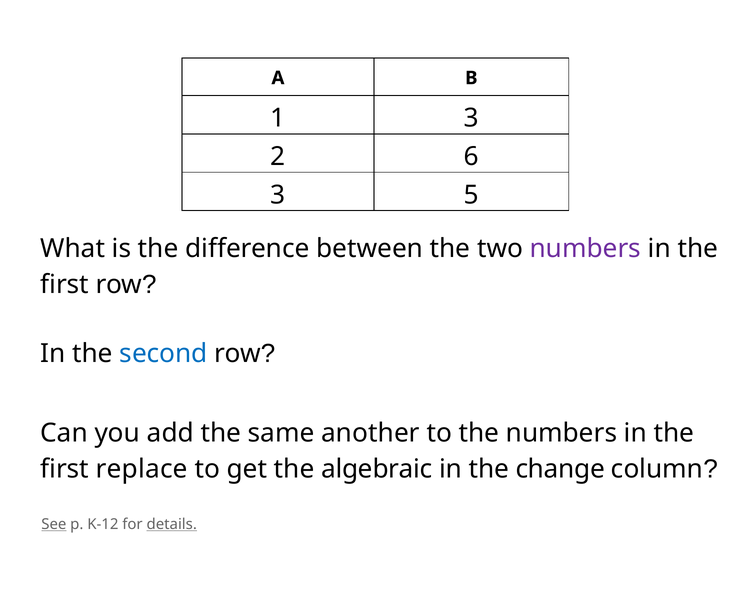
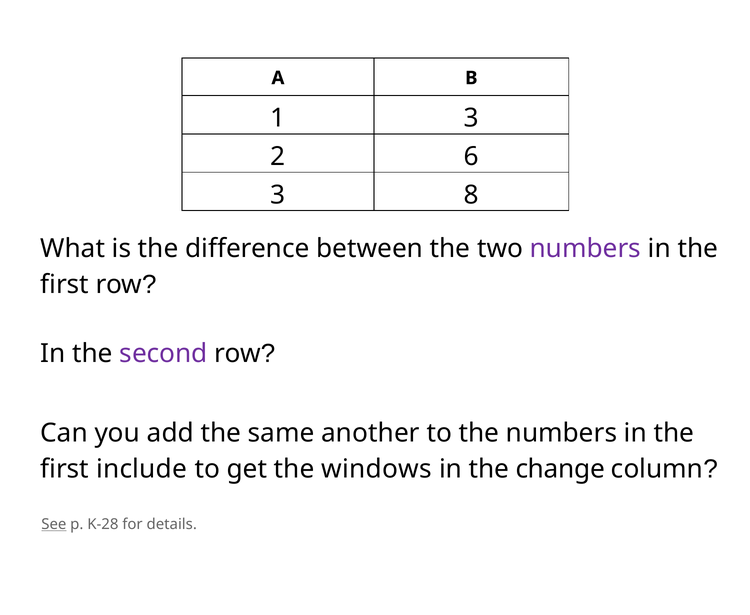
5: 5 -> 8 (471, 195)
second colour: blue -> purple (164, 354)
replace: replace -> include (142, 469)
algebraic: algebraic -> windows (377, 469)
K-12: K-12 -> K-28 (103, 524)
details underline: present -> none (172, 524)
